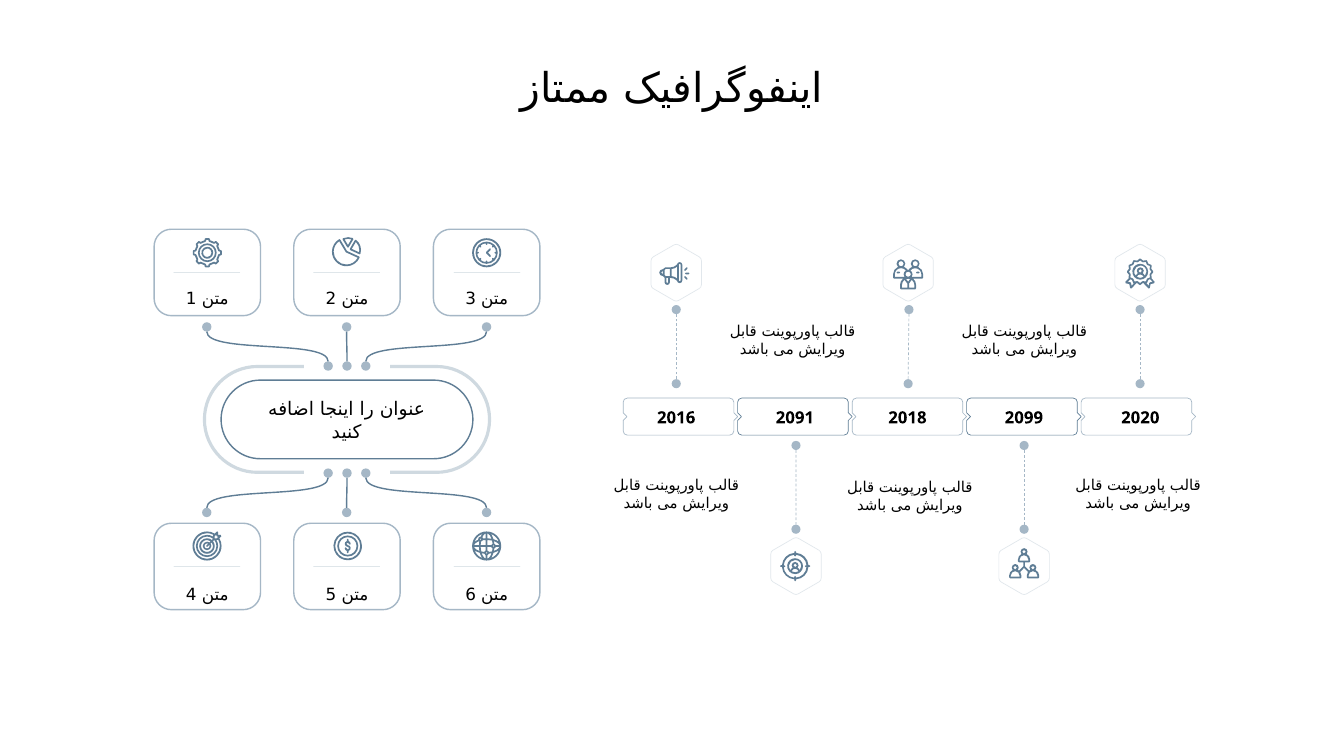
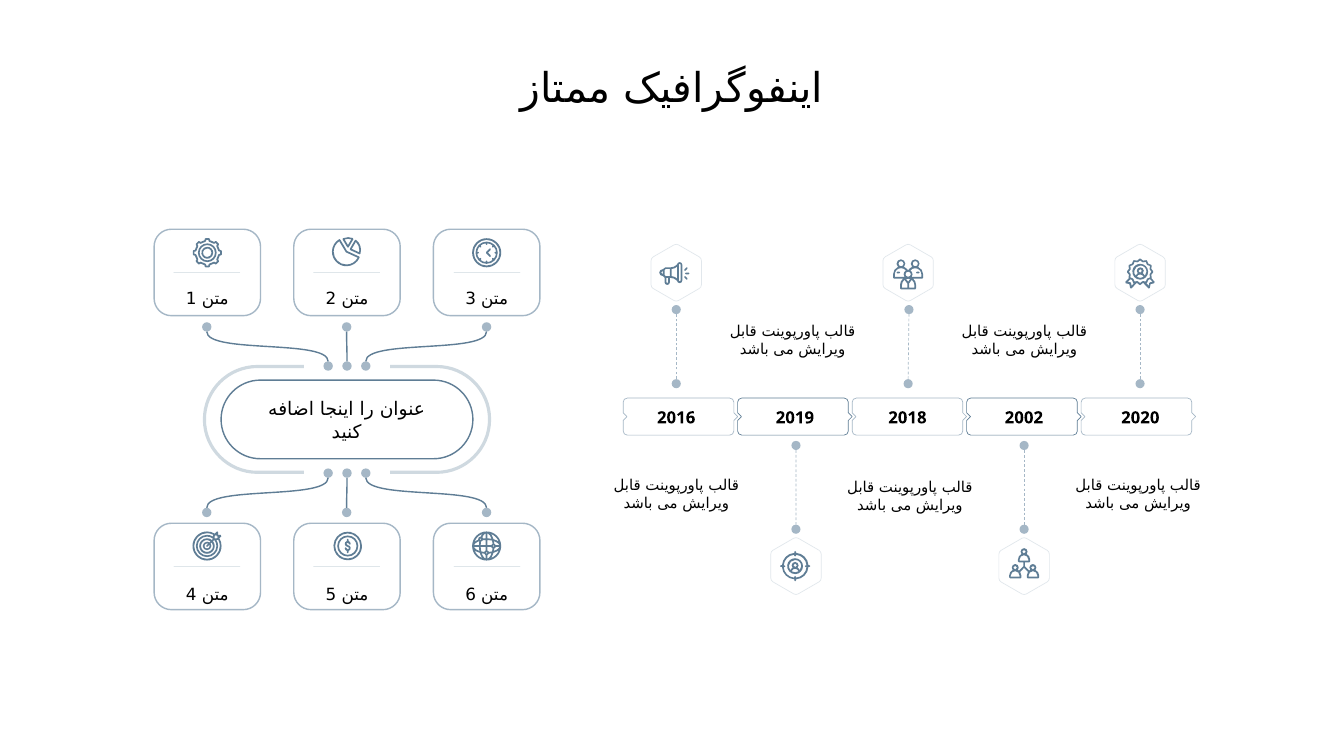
2091: 2091 -> 2019 (795, 418)
2099: 2099 -> 2002 (1024, 418)
